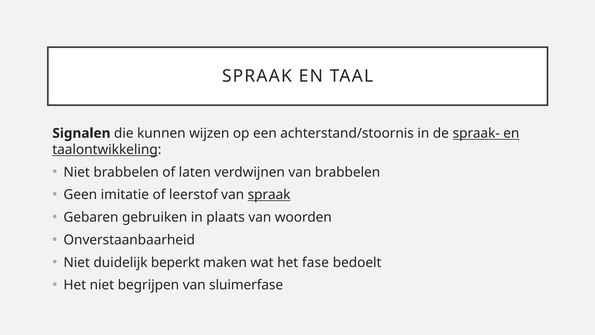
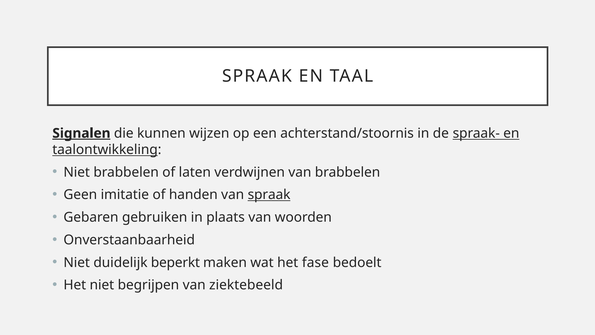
Signalen underline: none -> present (81, 133)
leerstof: leerstof -> handen (193, 195)
sluimerfase: sluimerfase -> ziektebeeld (246, 285)
